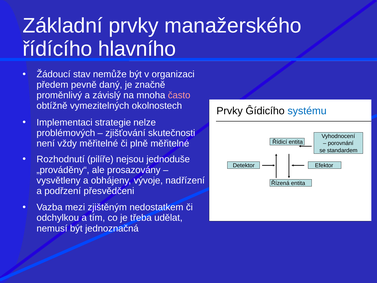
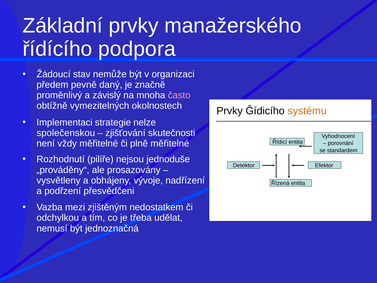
hlavního: hlavního -> podpora (137, 49)
systému colour: blue -> orange (307, 111)
problémových: problémových -> společenskou (66, 133)
